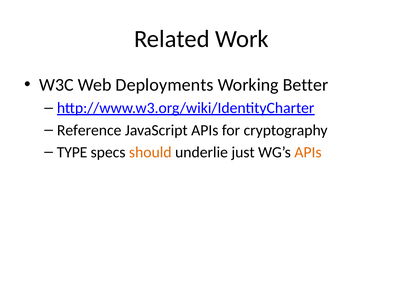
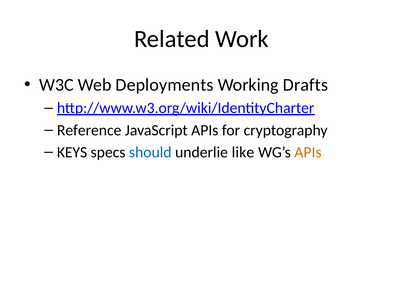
Better: Better -> Drafts (305, 85)
TYPE: TYPE -> KEYS (72, 152)
should colour: orange -> blue (150, 152)
just: just -> like (243, 152)
